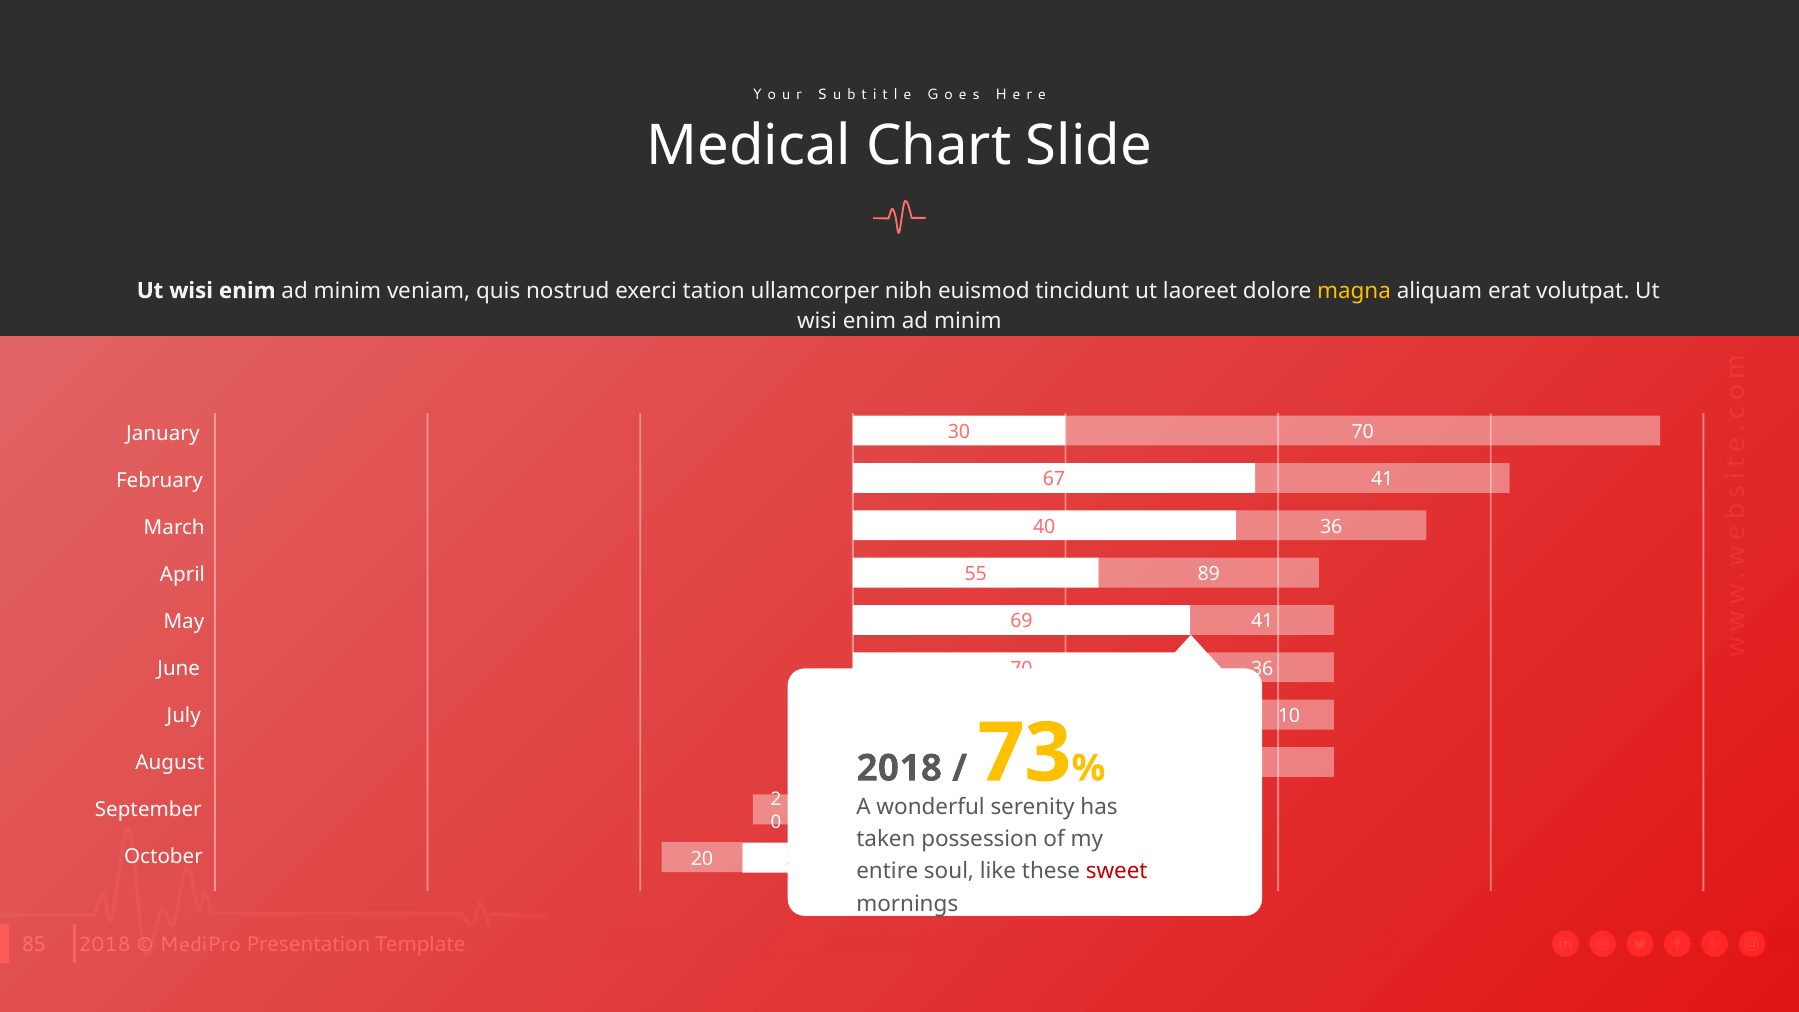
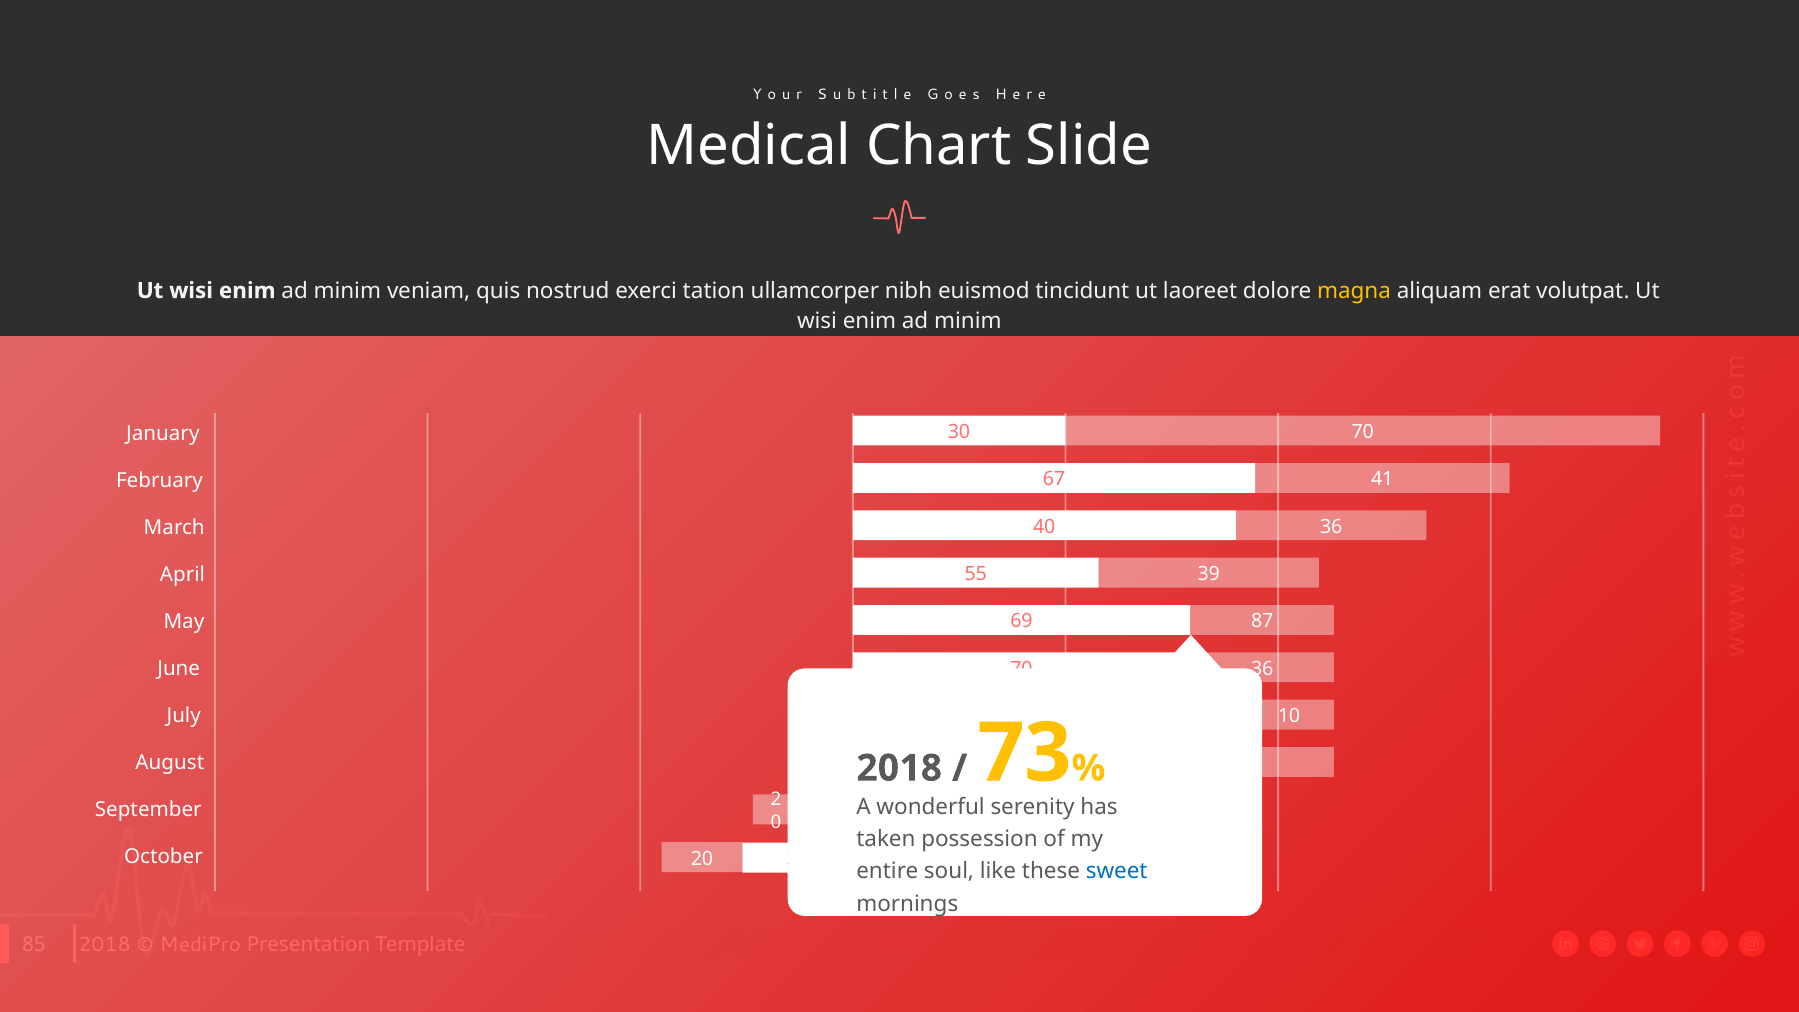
89: 89 -> 39 (1209, 574)
69 41: 41 -> 87 (1262, 621)
sweet colour: red -> blue (1117, 871)
